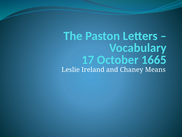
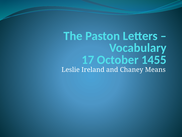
1665: 1665 -> 1455 (154, 60)
